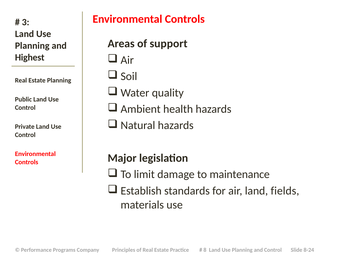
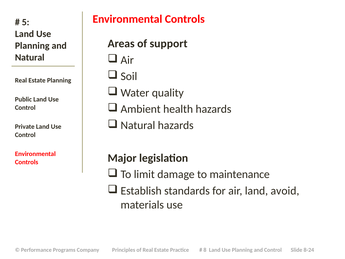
3: 3 -> 5 (26, 22)
Highest: Highest -> Natural (30, 57)
fields: fields -> avoid (285, 191)
